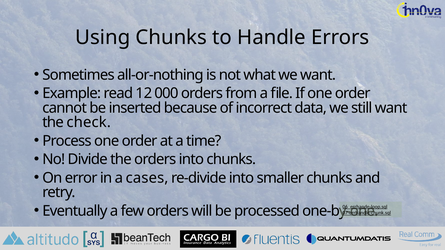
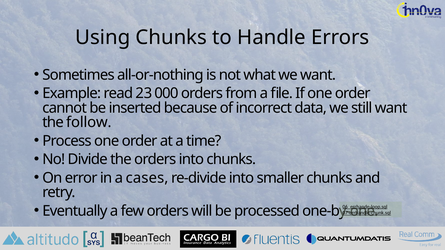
12: 12 -> 23 (144, 94)
check: check -> follow (89, 122)
